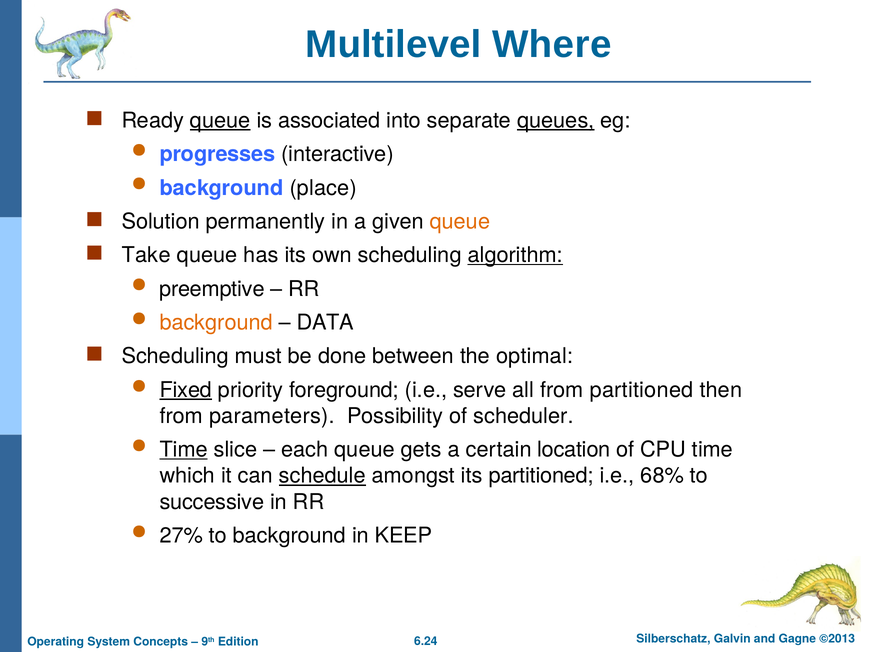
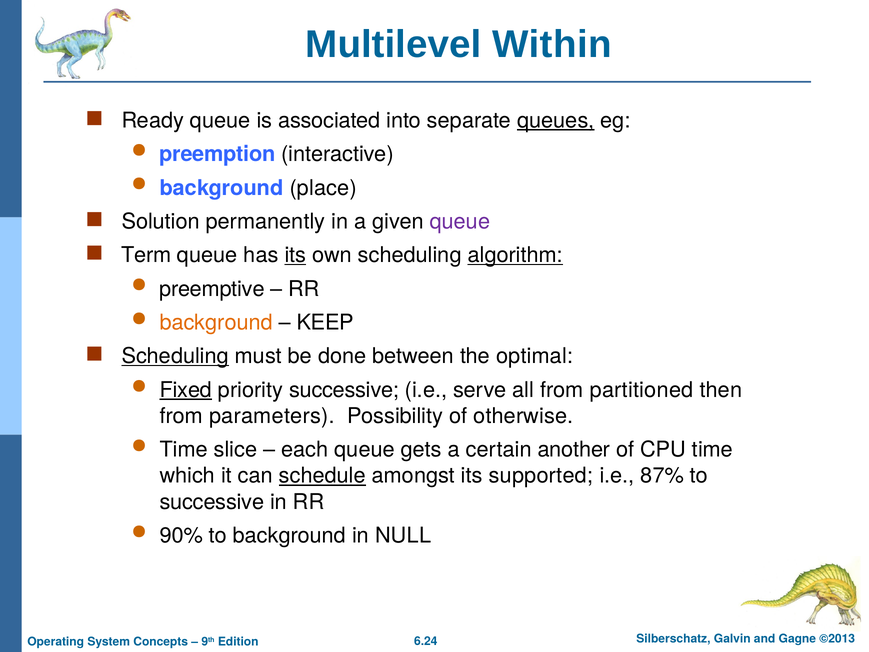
Where: Where -> Within (552, 45)
queue underline: present -> none (220, 120)
progresses: progresses -> preemption (217, 154)
queue colour: orange -> purple (460, 221)
Take: Take -> Term (146, 255)
its underline: none -> present (295, 255)
DATA: DATA -> KEEP (325, 322)
Scheduling underline: none -> present (175, 356)
priority foreground: foreground -> successive (344, 390)
scheduler: scheduler -> otherwise (523, 416)
Time underline: present -> none (184, 450)
location: location -> another (574, 450)
its partitioned: partitioned -> supported (541, 476)
68%: 68% -> 87% (662, 476)
27%: 27% -> 90% (181, 535)
KEEP: KEEP -> NULL (403, 535)
